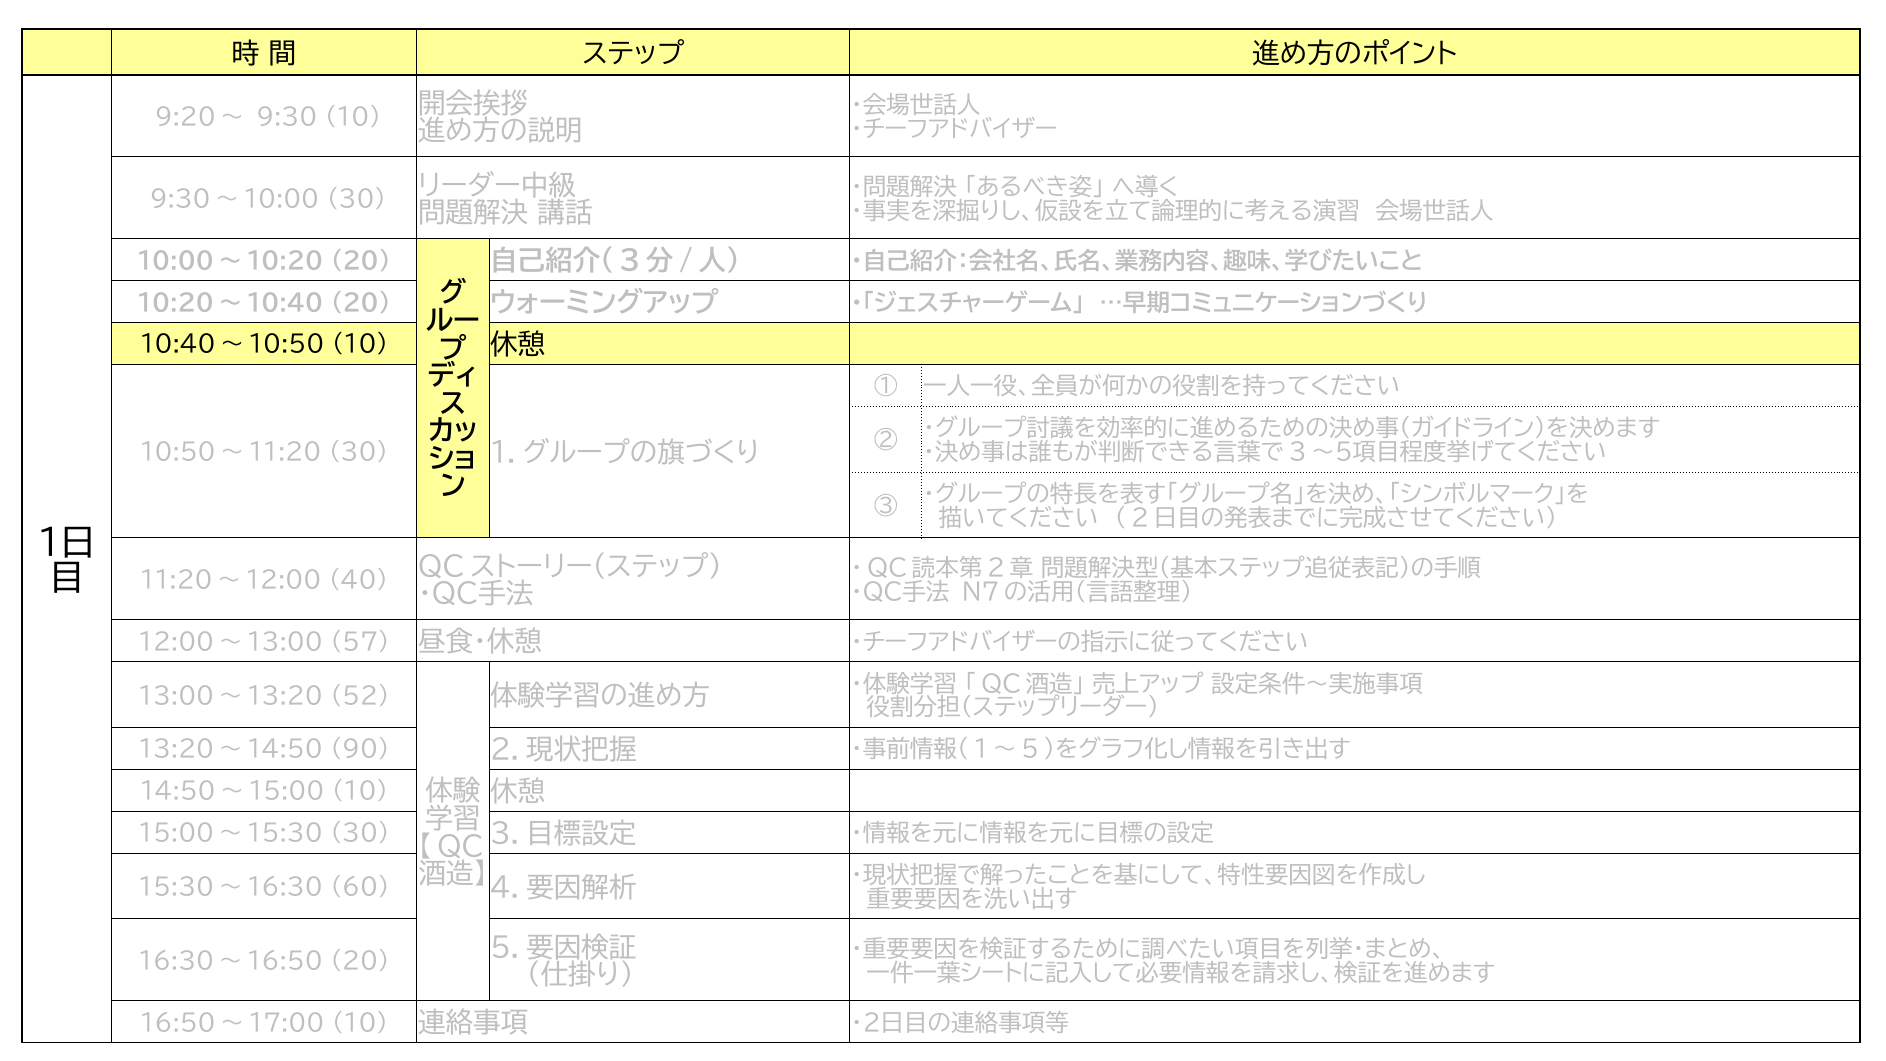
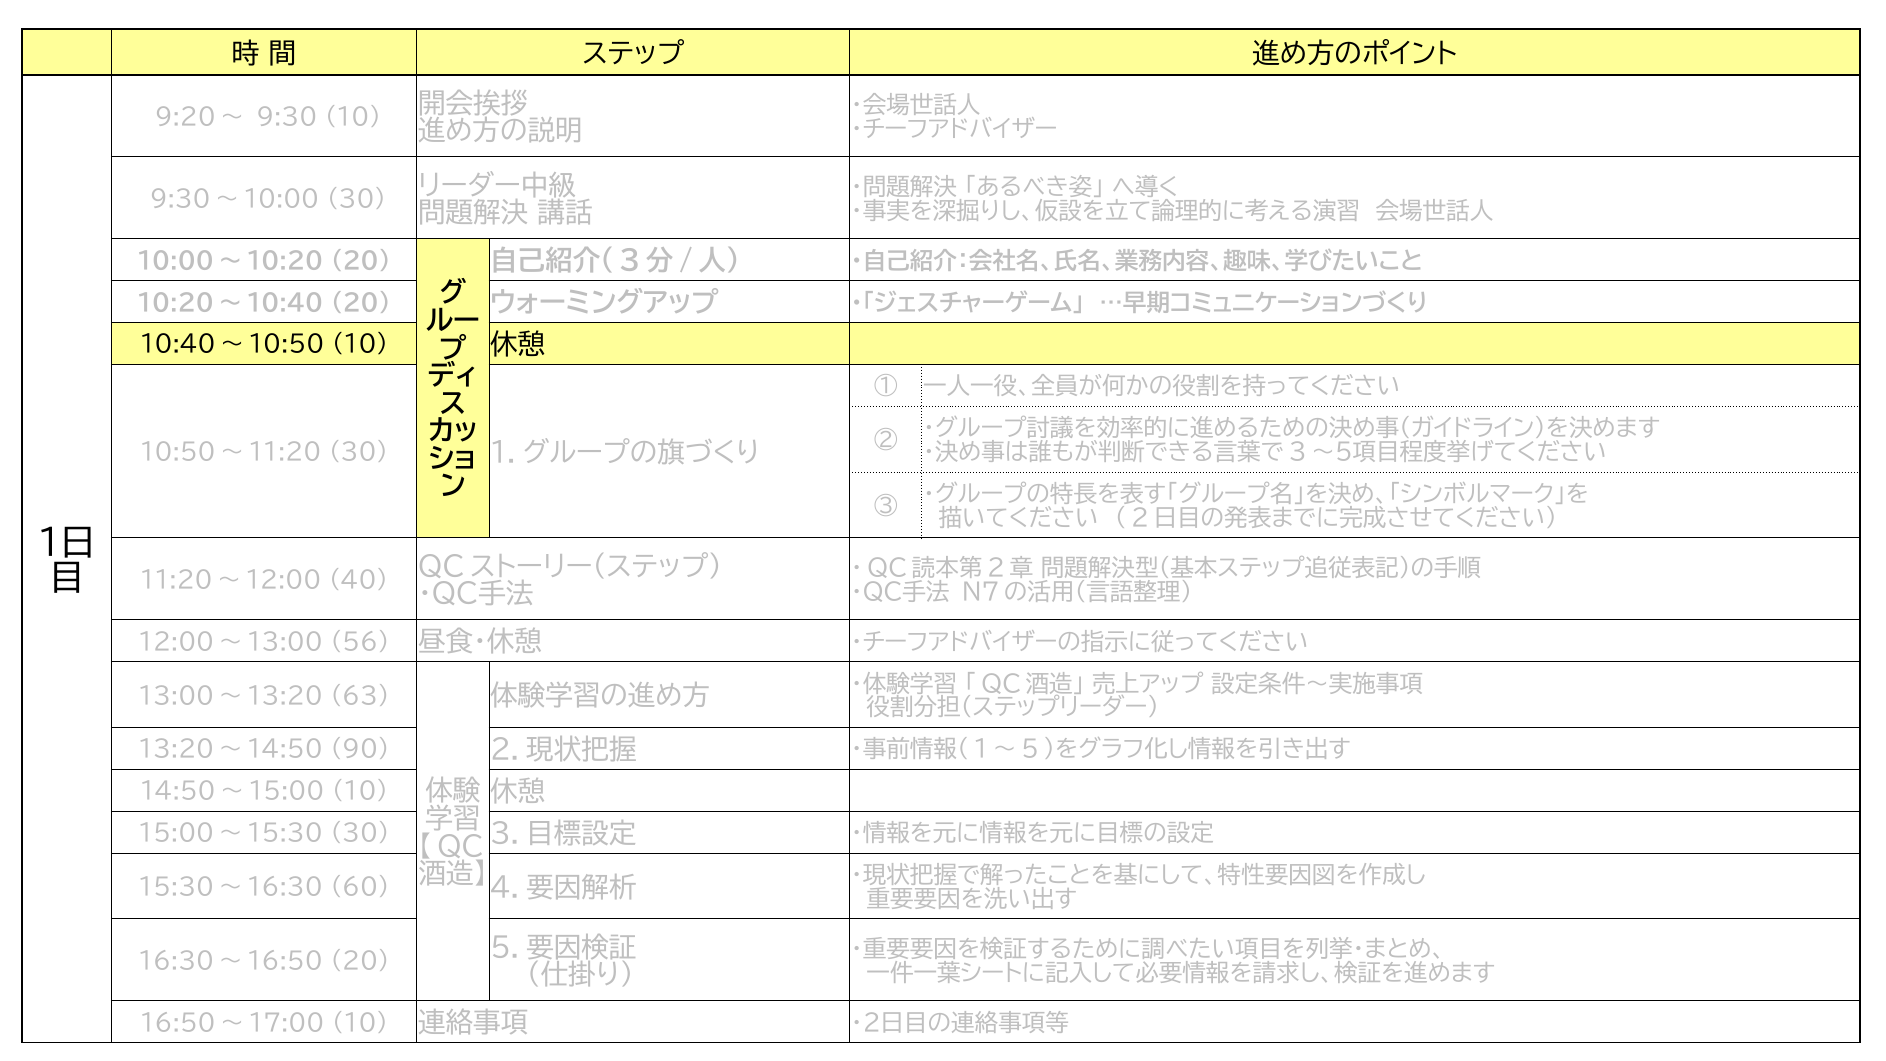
57: 57 -> 56 (360, 642)
52: 52 -> 63 (360, 696)
